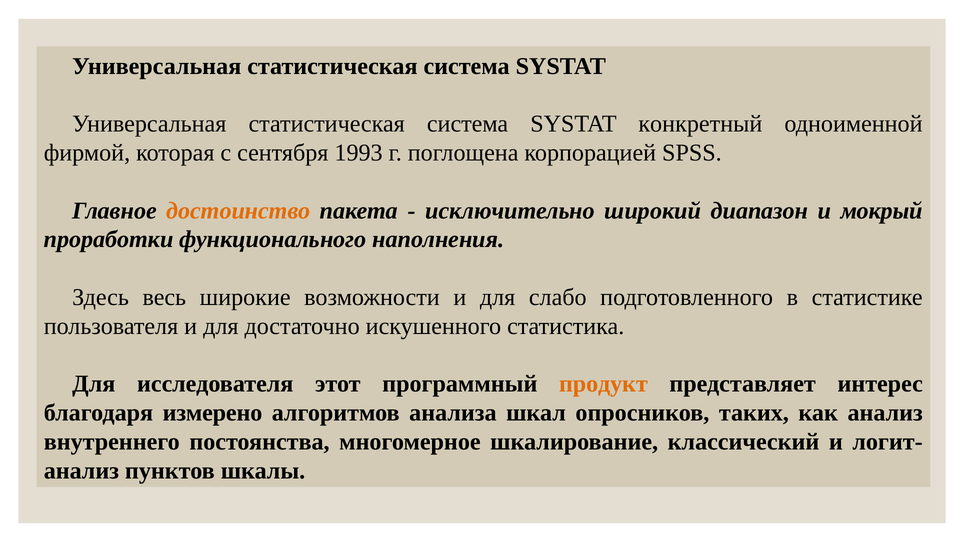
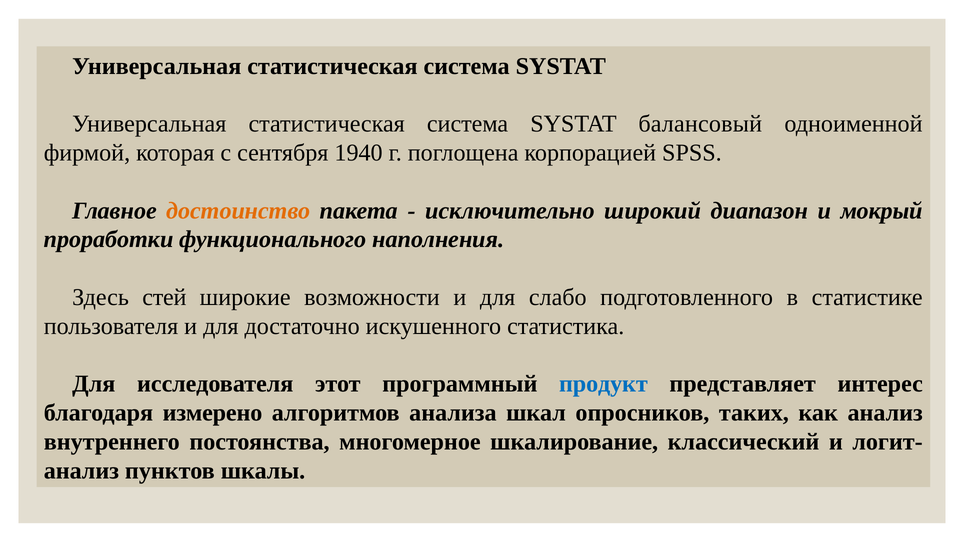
конкретный: конкретный -> балансовый (700, 124)
1993: 1993 -> 1940 (359, 153)
весь: весь -> стей (164, 297)
продукт colour: orange -> blue (603, 384)
